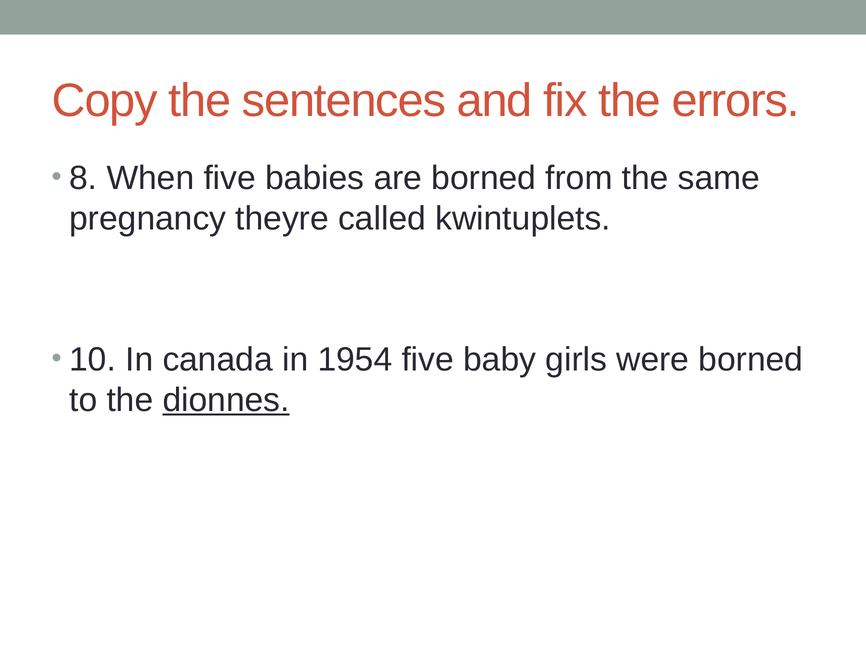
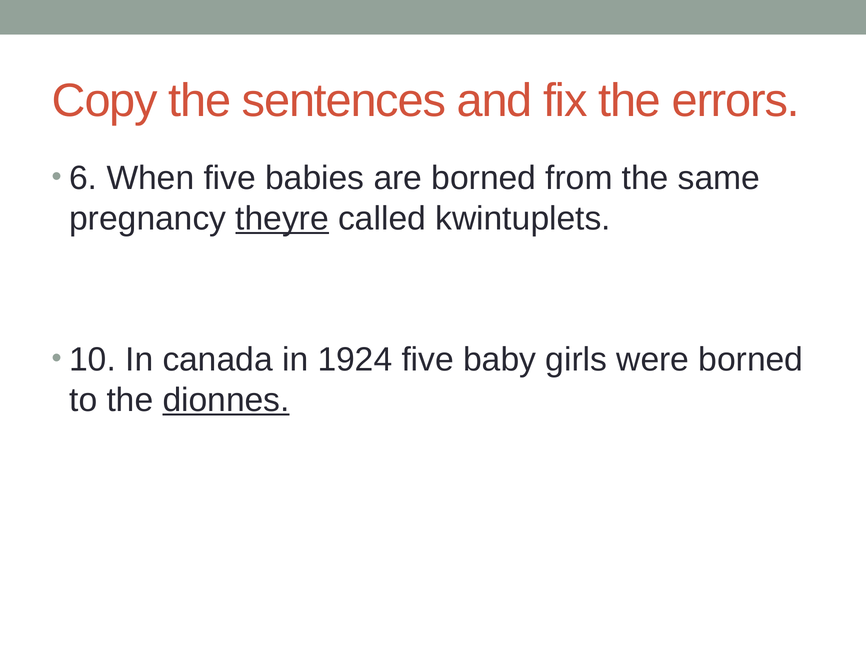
8: 8 -> 6 (83, 178)
theyre underline: none -> present (282, 219)
1954: 1954 -> 1924 (355, 360)
